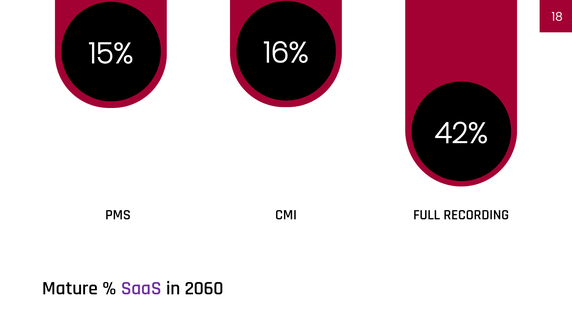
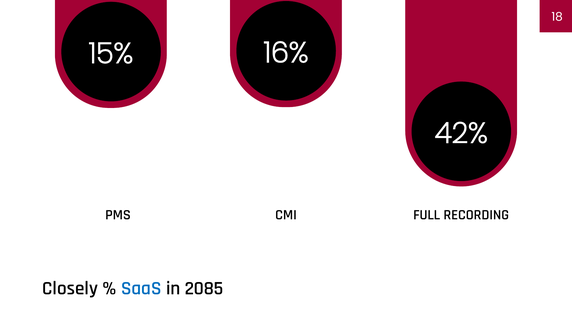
Mature: Mature -> Closely (70, 288)
SaaS colour: purple -> blue (141, 288)
2060: 2060 -> 2085 (204, 288)
